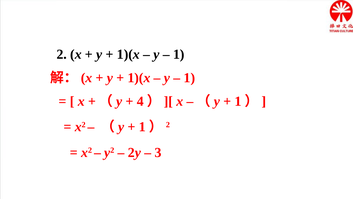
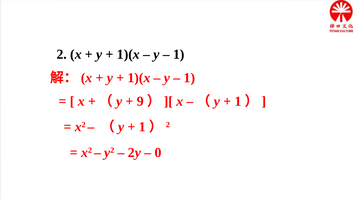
4: 4 -> 9 (140, 101)
3: 3 -> 0 (158, 152)
